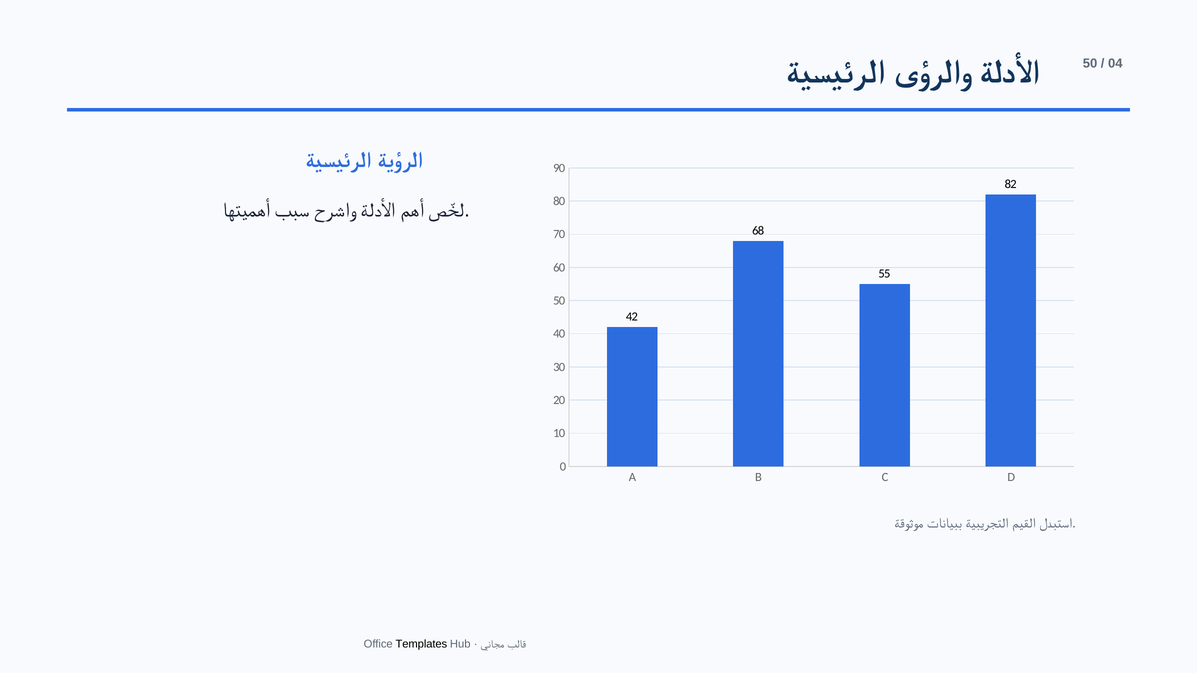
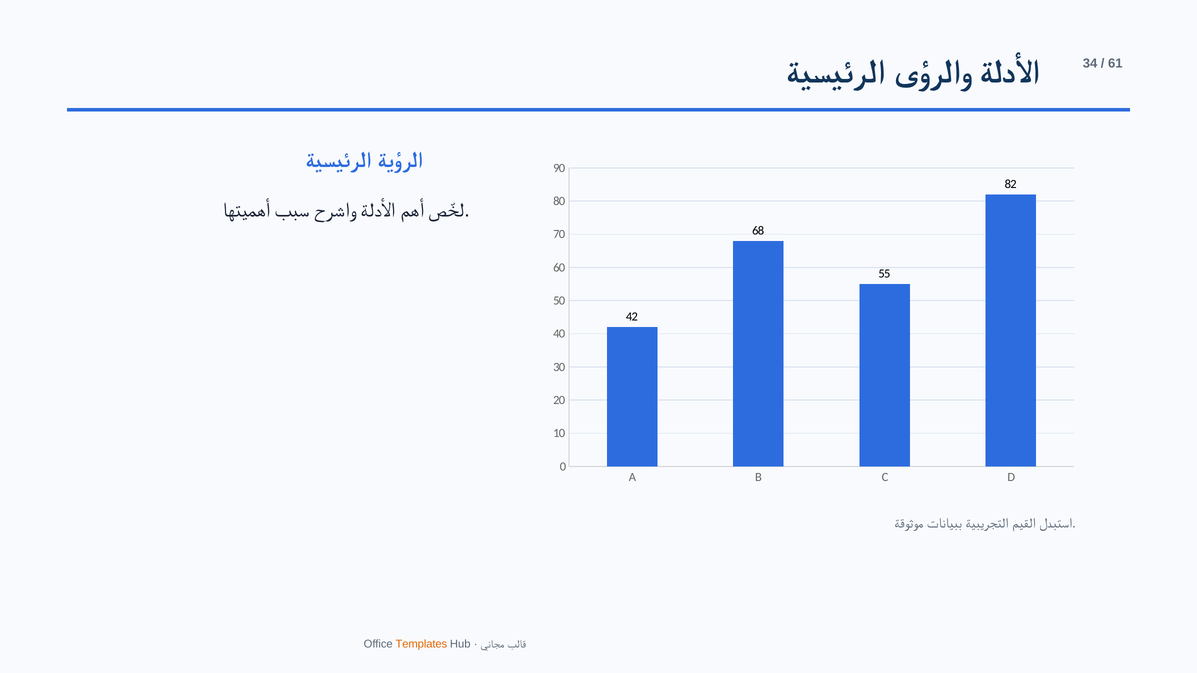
50: 50 -> 34 (1090, 64)
04: 04 -> 61 (1115, 64)
Templates colour: black -> orange (421, 644)
